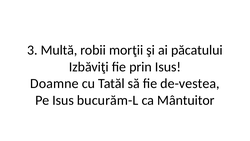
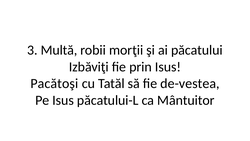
Doamne: Doamne -> Pacătoşi (54, 83)
bucurăm-L: bucurăm-L -> păcatului-L (108, 100)
